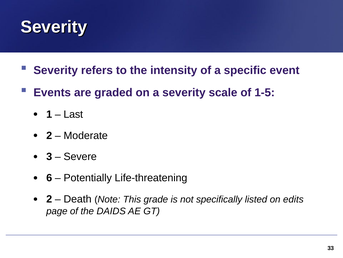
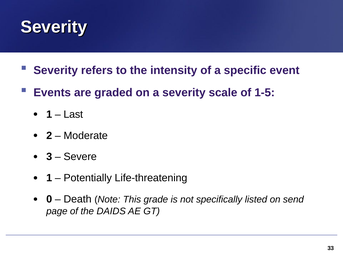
6: 6 -> 1 (49, 177)
2: 2 -> 0 (49, 199)
edits: edits -> send (293, 199)
